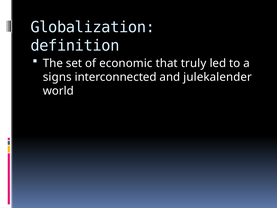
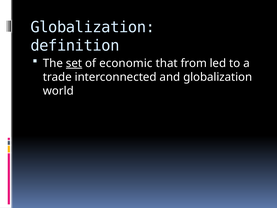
set underline: none -> present (74, 63)
truly: truly -> from (194, 63)
signs: signs -> trade (57, 77)
and julekalender: julekalender -> globalization (218, 77)
